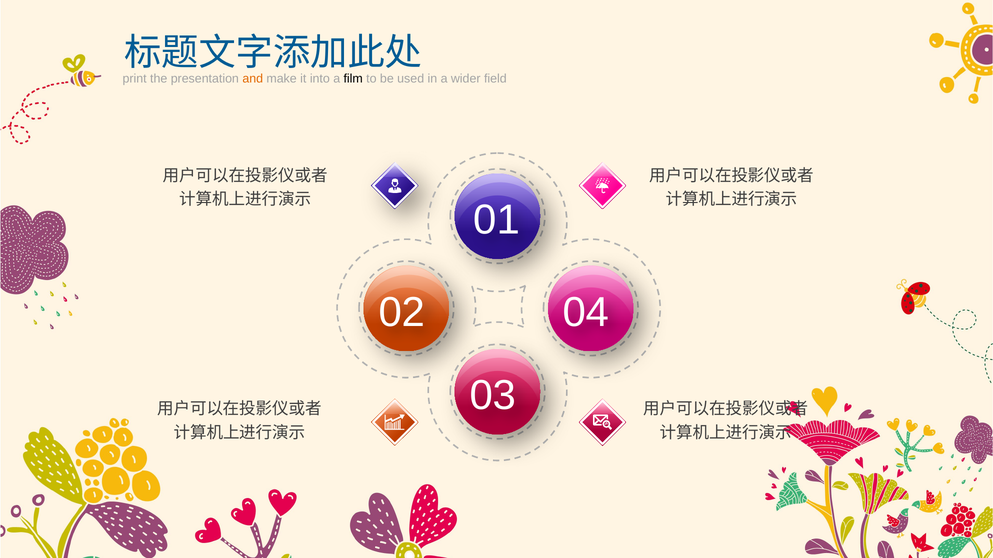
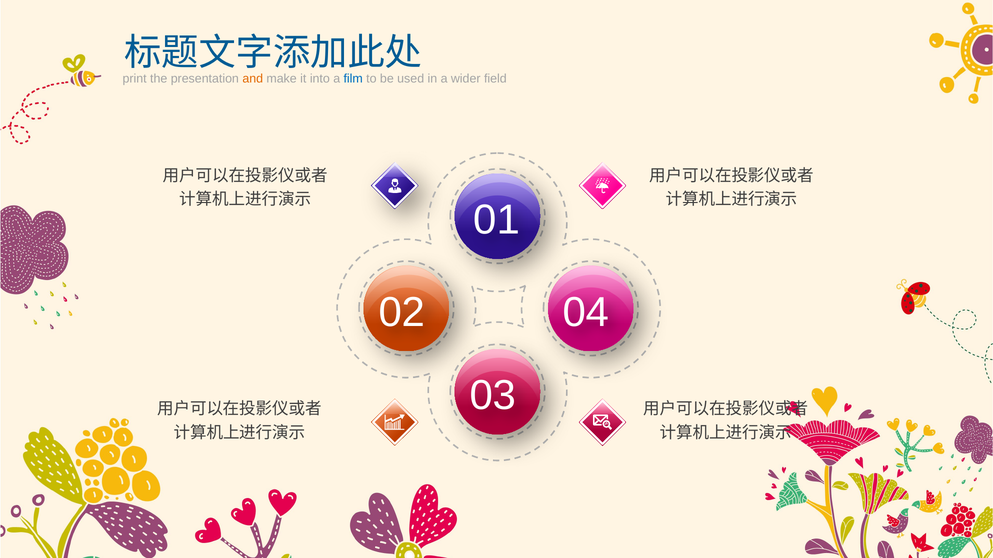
film colour: black -> blue (353, 79)
